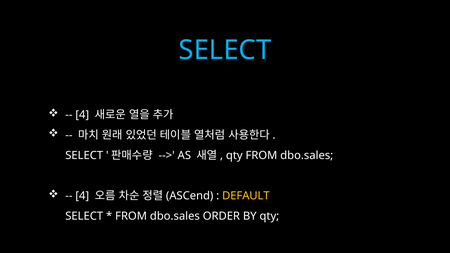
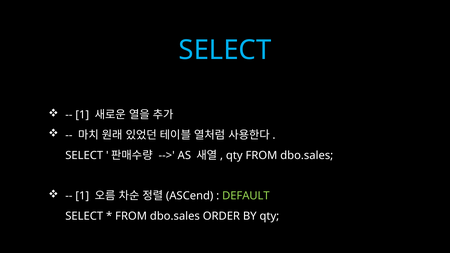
4: 4 -> 1 (82, 115)
4: 4 -> 1 (82, 196)
DEFAULT colour: yellow -> light green (246, 196)
